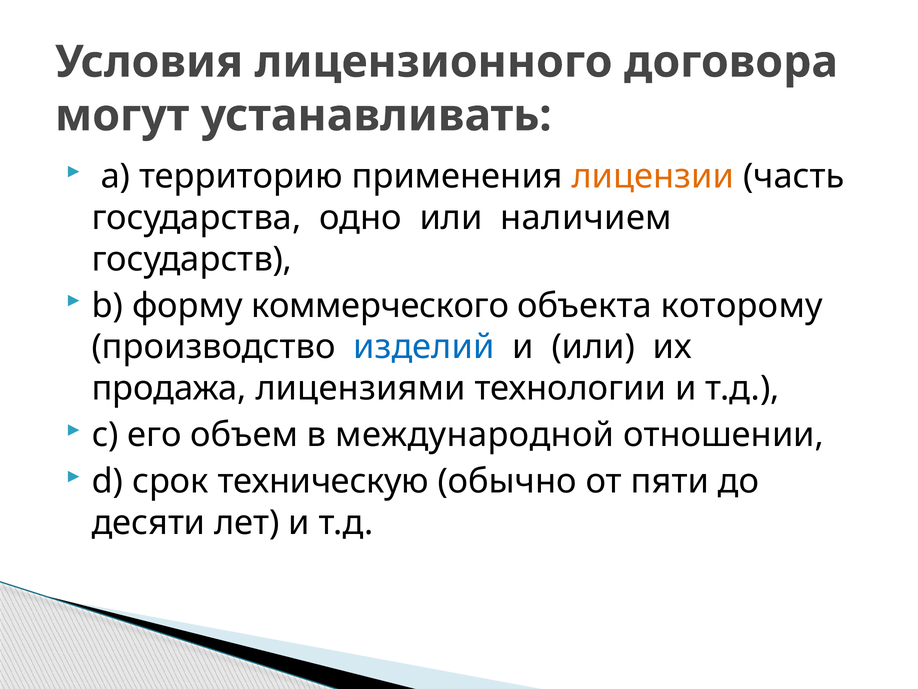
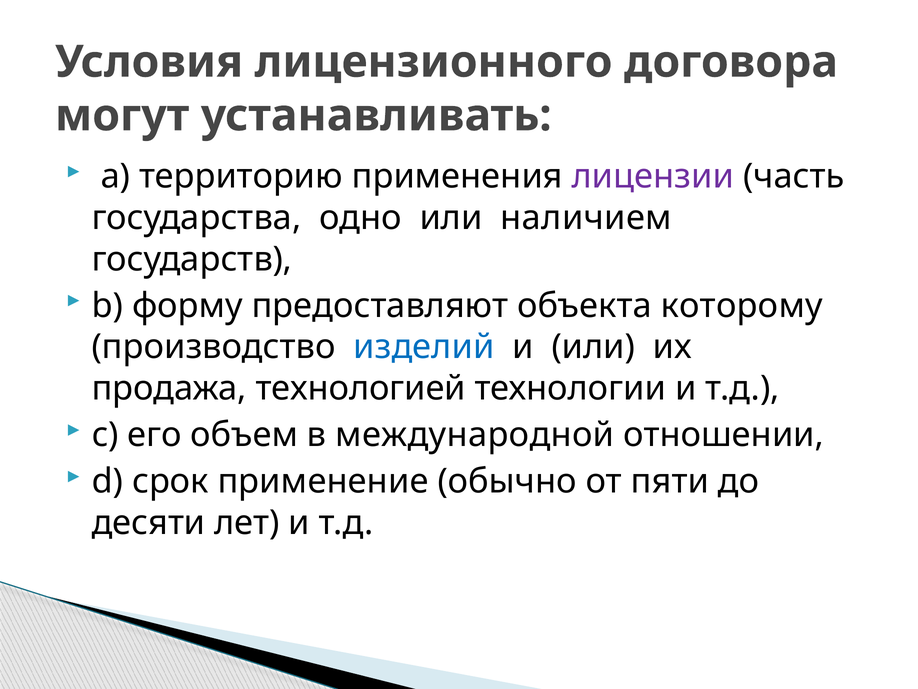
лицензии colour: orange -> purple (653, 176)
коммерческого: коммерческого -> предоставляют (380, 305)
лицензиями: лицензиями -> технологией (361, 388)
техническую: техническую -> применение (323, 481)
